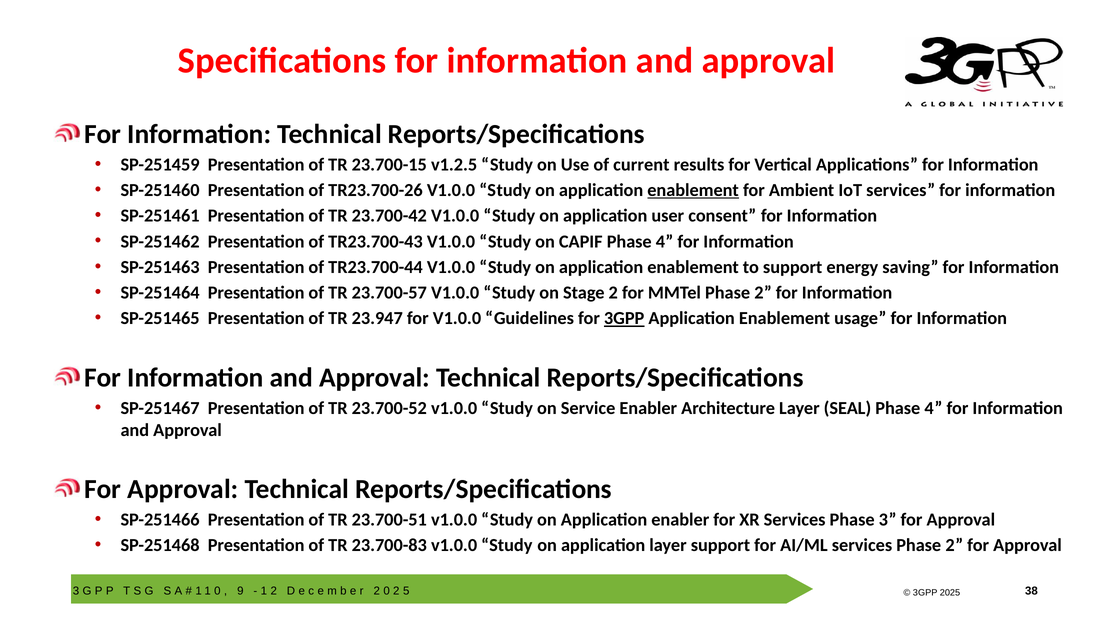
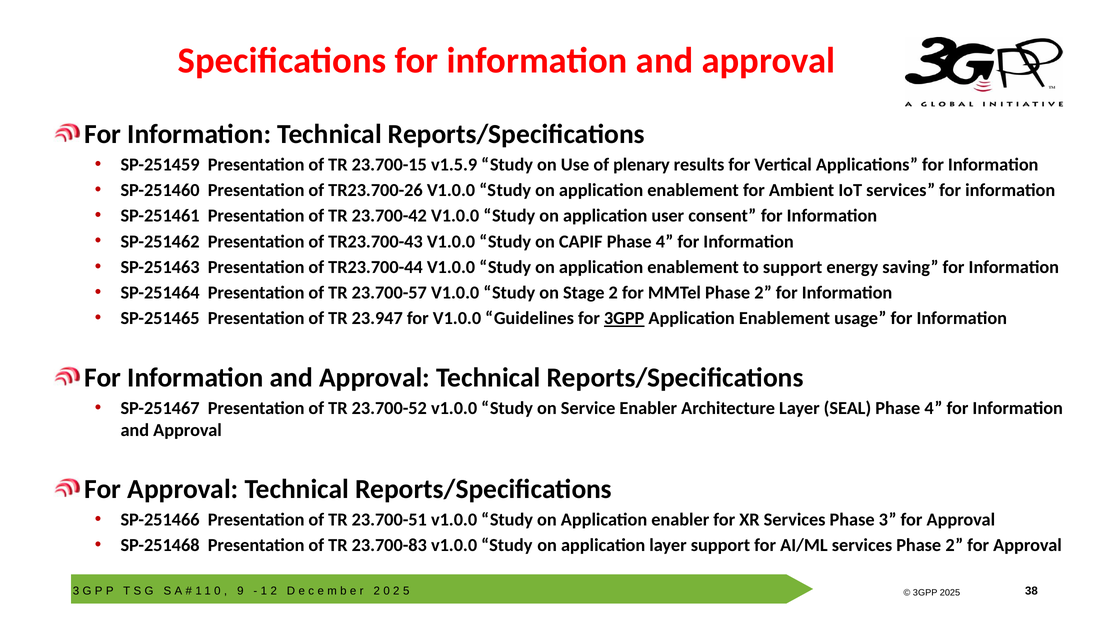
v1.2.5: v1.2.5 -> v1.5.9 (454, 165)
current: current -> plenary (641, 165)
enablement underline: present -> none (693, 190)
